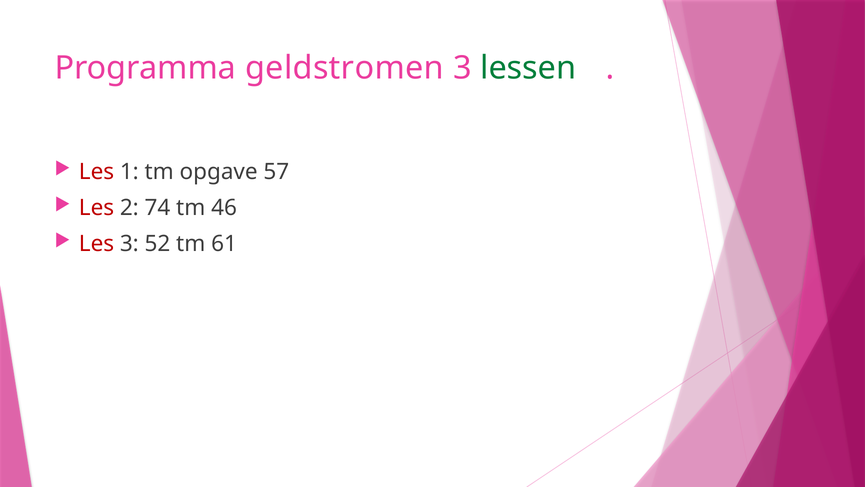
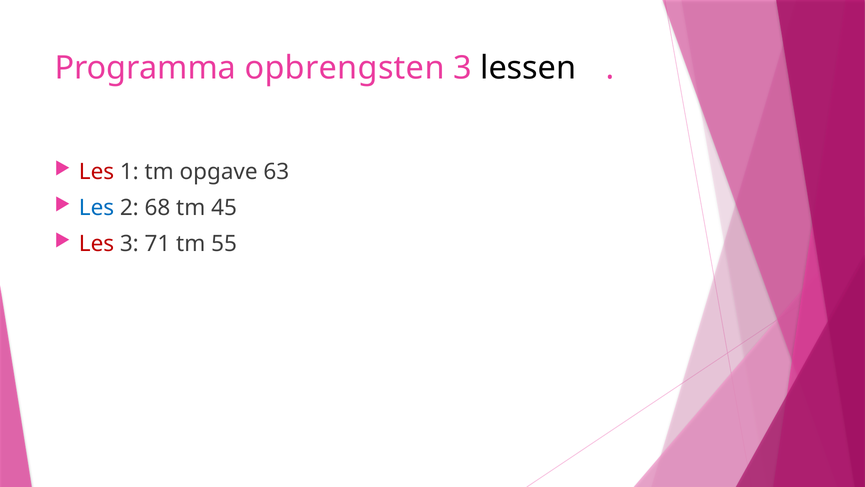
geldstromen: geldstromen -> opbrengsten (345, 68)
lessen colour: green -> black (528, 68)
57: 57 -> 63 (276, 172)
Les colour: red -> blue (96, 208)
74: 74 -> 68 (157, 208)
46: 46 -> 45 (224, 208)
52: 52 -> 71 (157, 244)
61: 61 -> 55 (224, 244)
